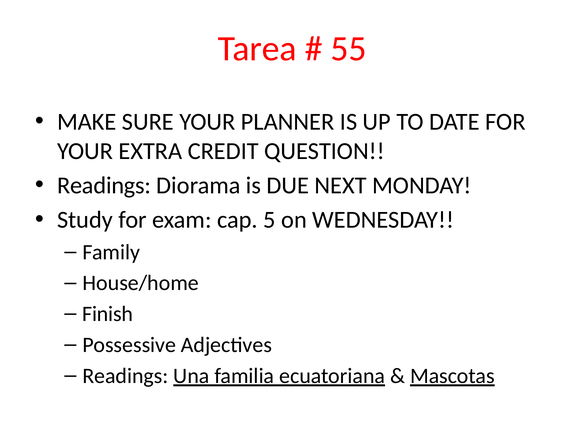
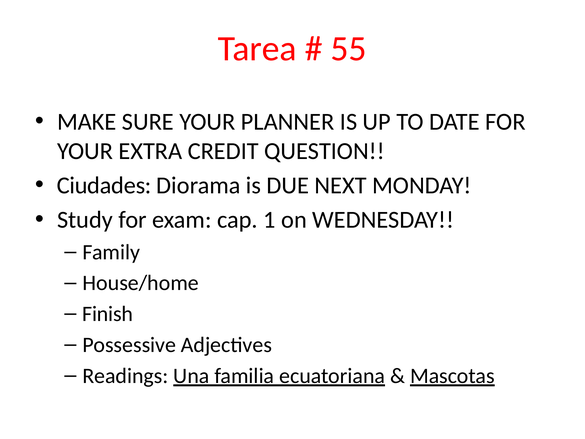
Readings: Readings -> Ciudades (104, 185)
5: 5 -> 1 (269, 220)
